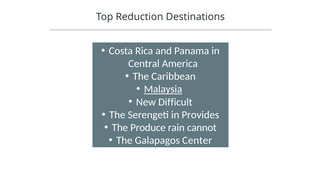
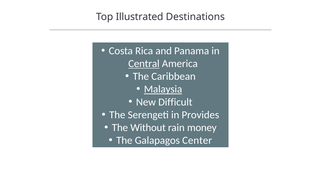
Reduction: Reduction -> Illustrated (140, 17)
Central underline: none -> present (144, 64)
Produce: Produce -> Without (148, 128)
cannot: cannot -> money (202, 128)
